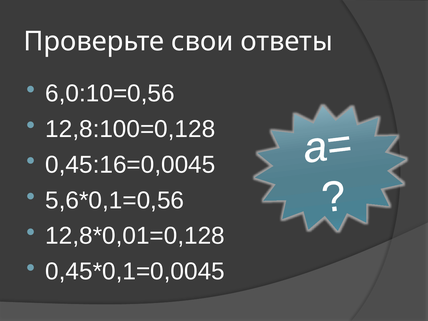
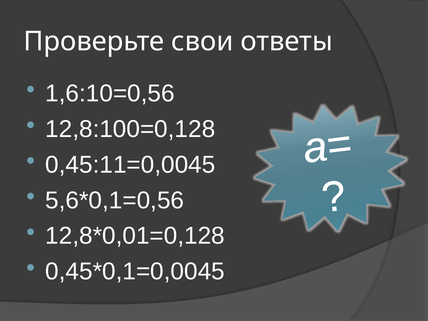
6,0:10=0,56: 6,0:10=0,56 -> 1,6:10=0,56 (110, 93)
0,45:16=0,0045: 0,45:16=0,0045 -> 0,45:11=0,0045 (130, 165)
